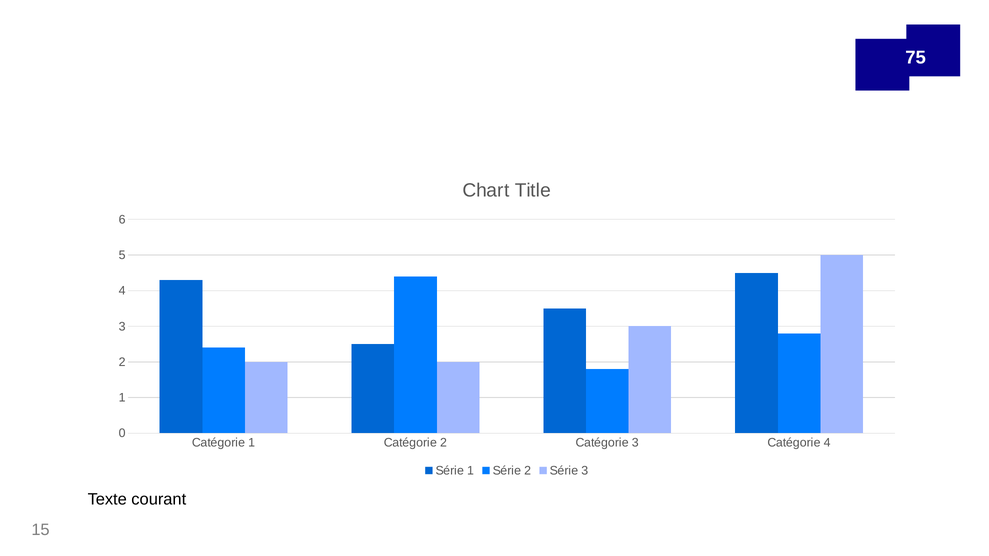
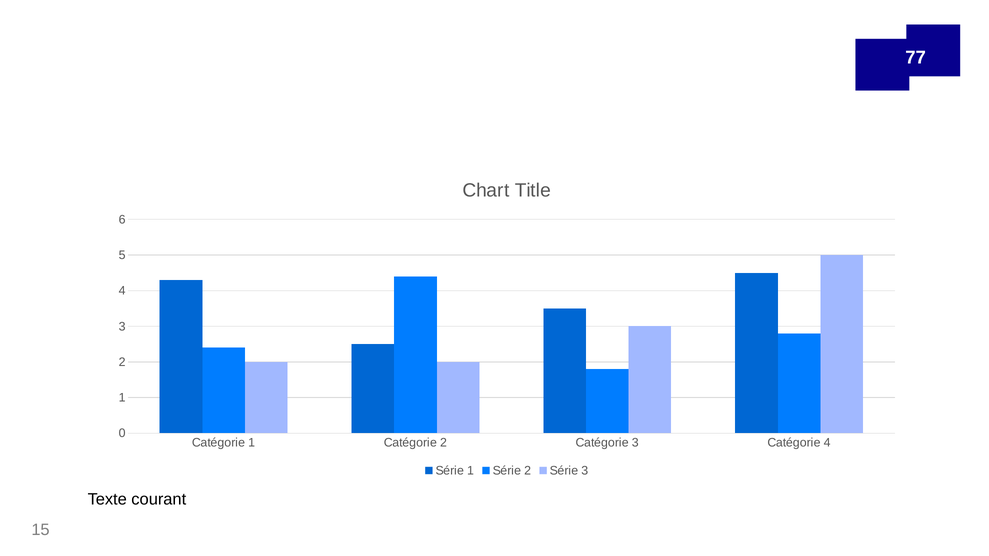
75: 75 -> 77 (916, 58)
